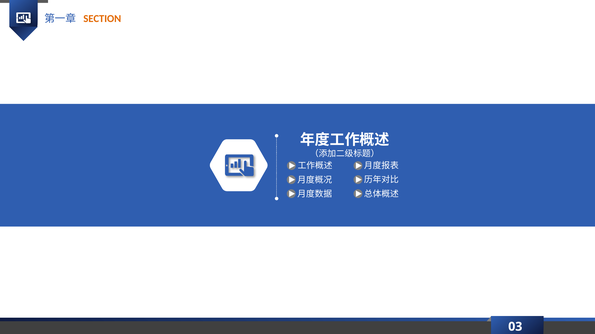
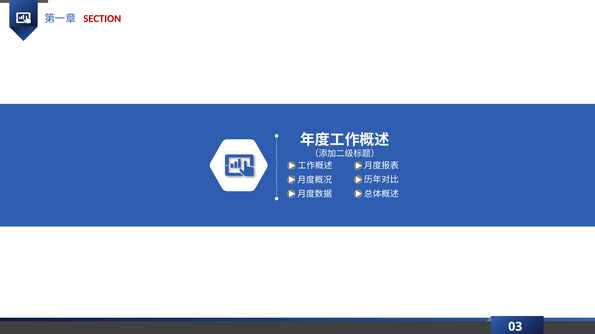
SECTION colour: orange -> red (102, 19)
